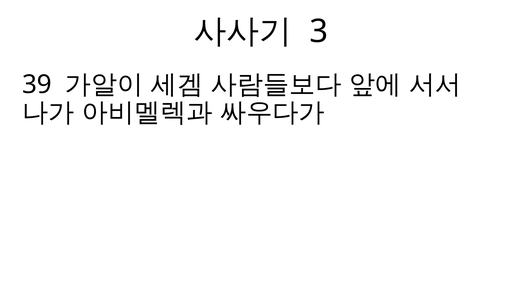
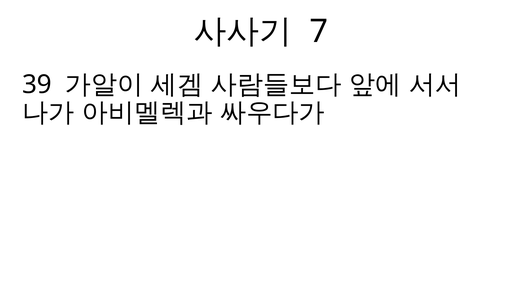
3: 3 -> 7 (319, 31)
